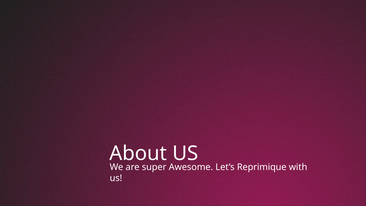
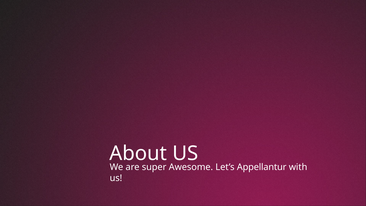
Reprimique: Reprimique -> Appellantur (262, 167)
